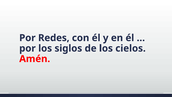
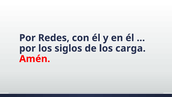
cielos: cielos -> carga (130, 48)
